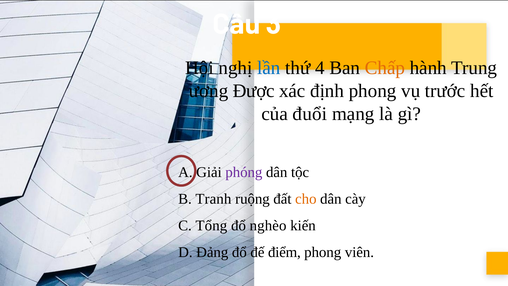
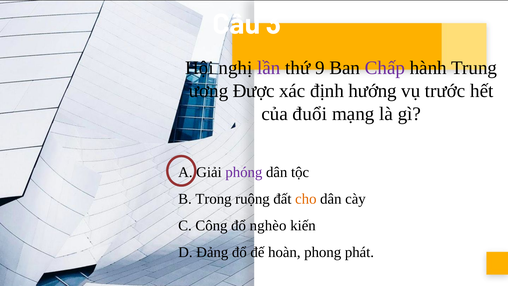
lần colour: blue -> purple (269, 68)
4: 4 -> 9 (320, 68)
Chấp colour: orange -> purple (385, 68)
định phong: phong -> hướng (373, 91)
Tranh: Tranh -> Trong (213, 199)
Tổng: Tổng -> Công (211, 225)
điểm: điểm -> hoàn (284, 252)
viên: viên -> phát (359, 252)
